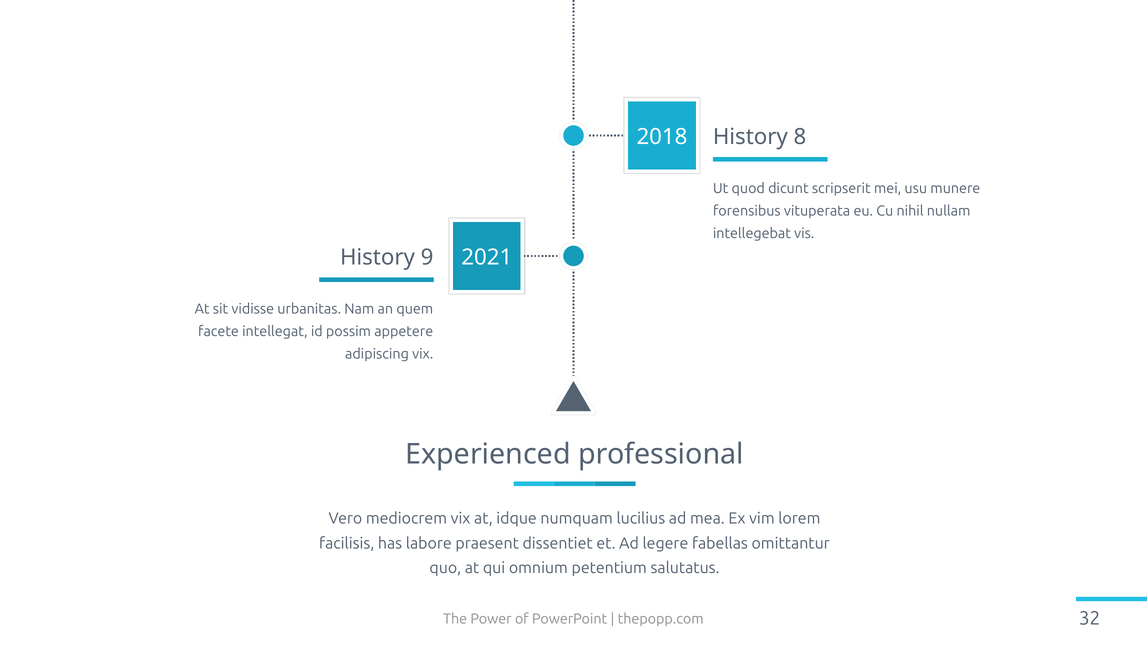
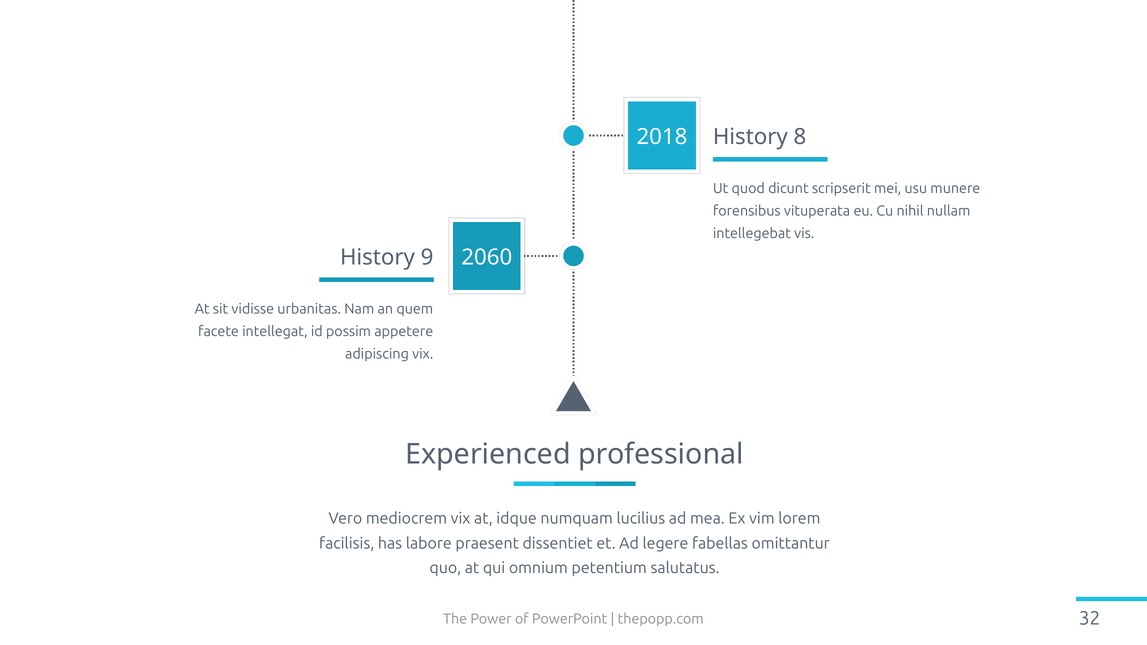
2021: 2021 -> 2060 (487, 258)
